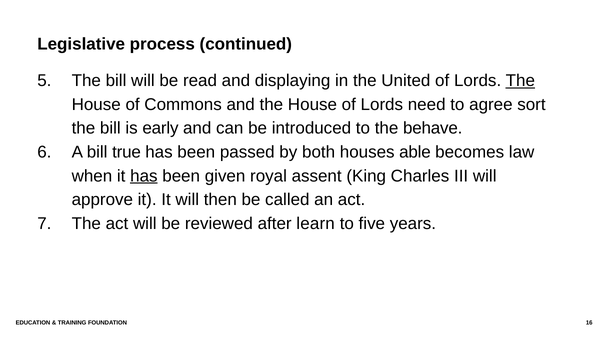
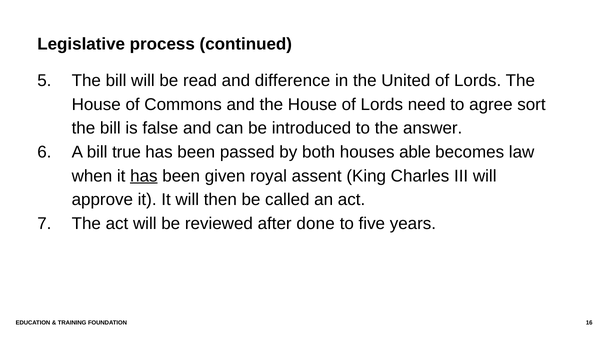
displaying: displaying -> difference (292, 81)
The underline: present -> none (520, 81)
early: early -> false (160, 128)
behave: behave -> answer (433, 128)
learn: learn -> done (316, 223)
